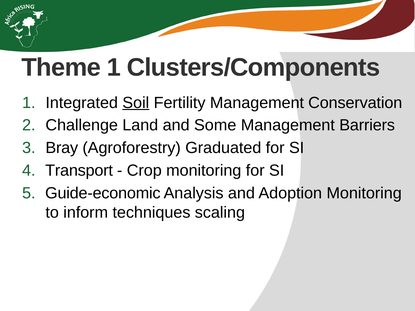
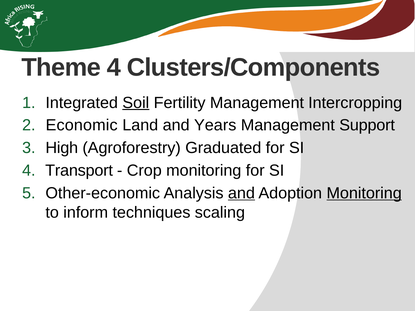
Theme 1: 1 -> 4 (114, 67)
Conservation: Conservation -> Intercropping (355, 103)
Challenge: Challenge -> Economic (82, 125)
Some: Some -> Years (215, 125)
Barriers: Barriers -> Support (367, 125)
Bray: Bray -> High (62, 148)
Guide-economic: Guide-economic -> Other-economic (103, 193)
and underline: none -> present (241, 193)
Monitoring underline: none -> present (364, 193)
